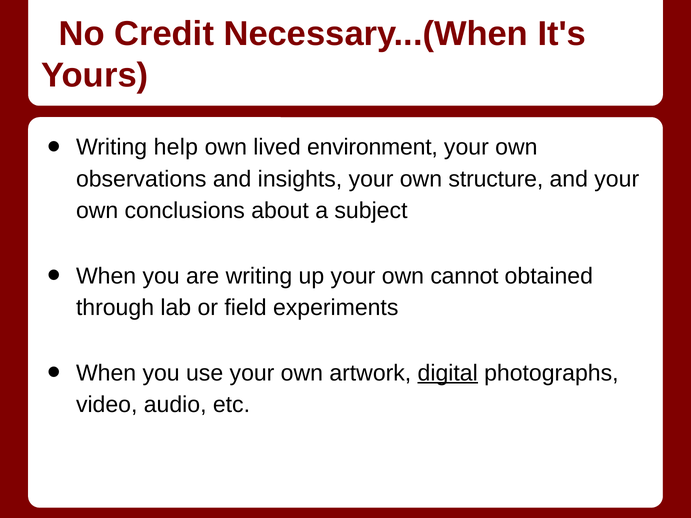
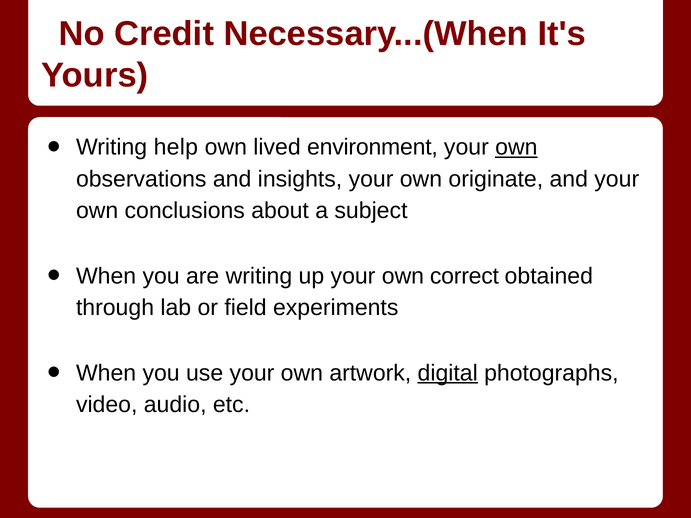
own underline: none -> present (516, 147)
structure: structure -> originate (496, 179)
cannot: cannot -> correct (464, 276)
